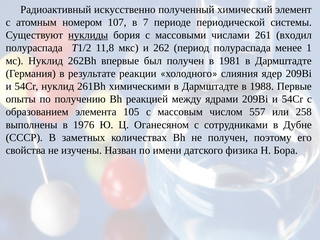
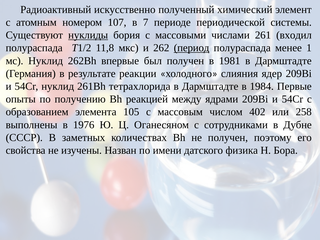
период underline: none -> present (192, 48)
химическими: химическими -> тетрахлорида (140, 86)
1988: 1988 -> 1984 (262, 86)
557: 557 -> 402 (257, 112)
